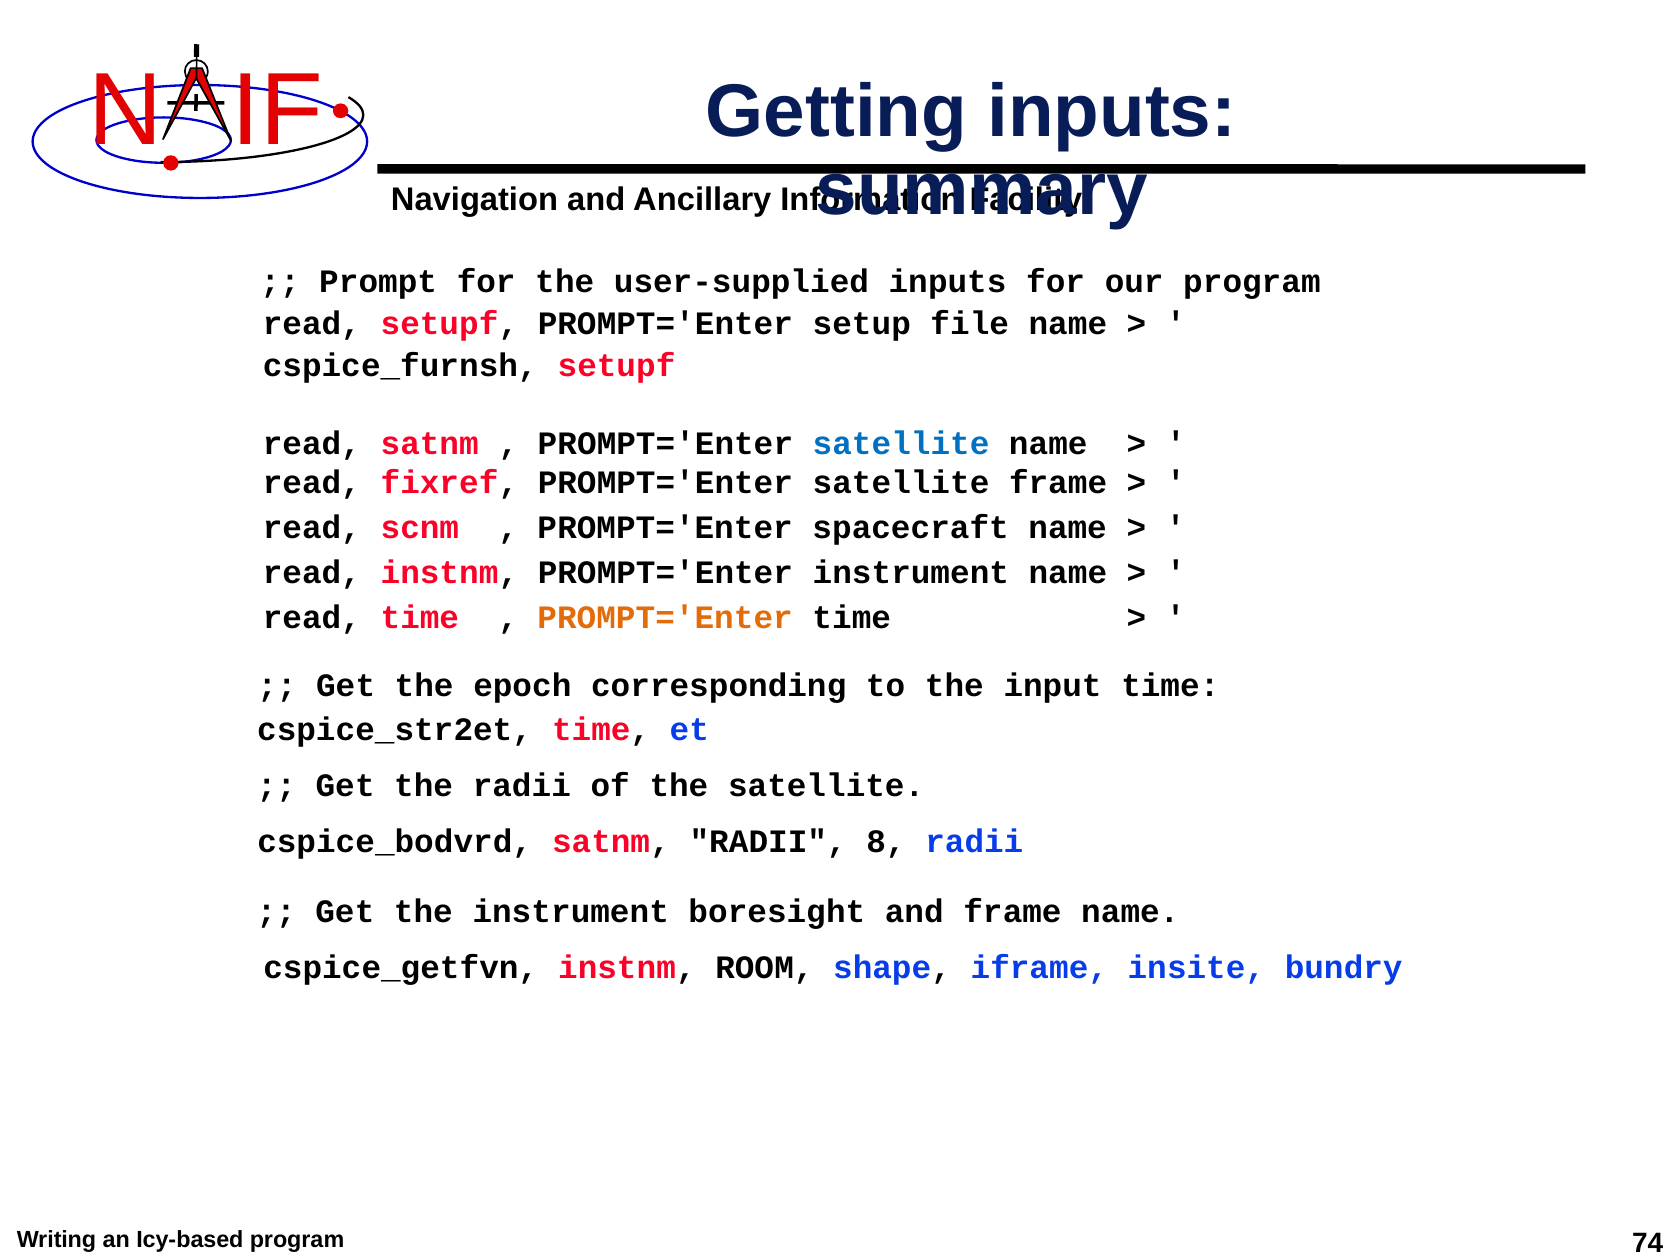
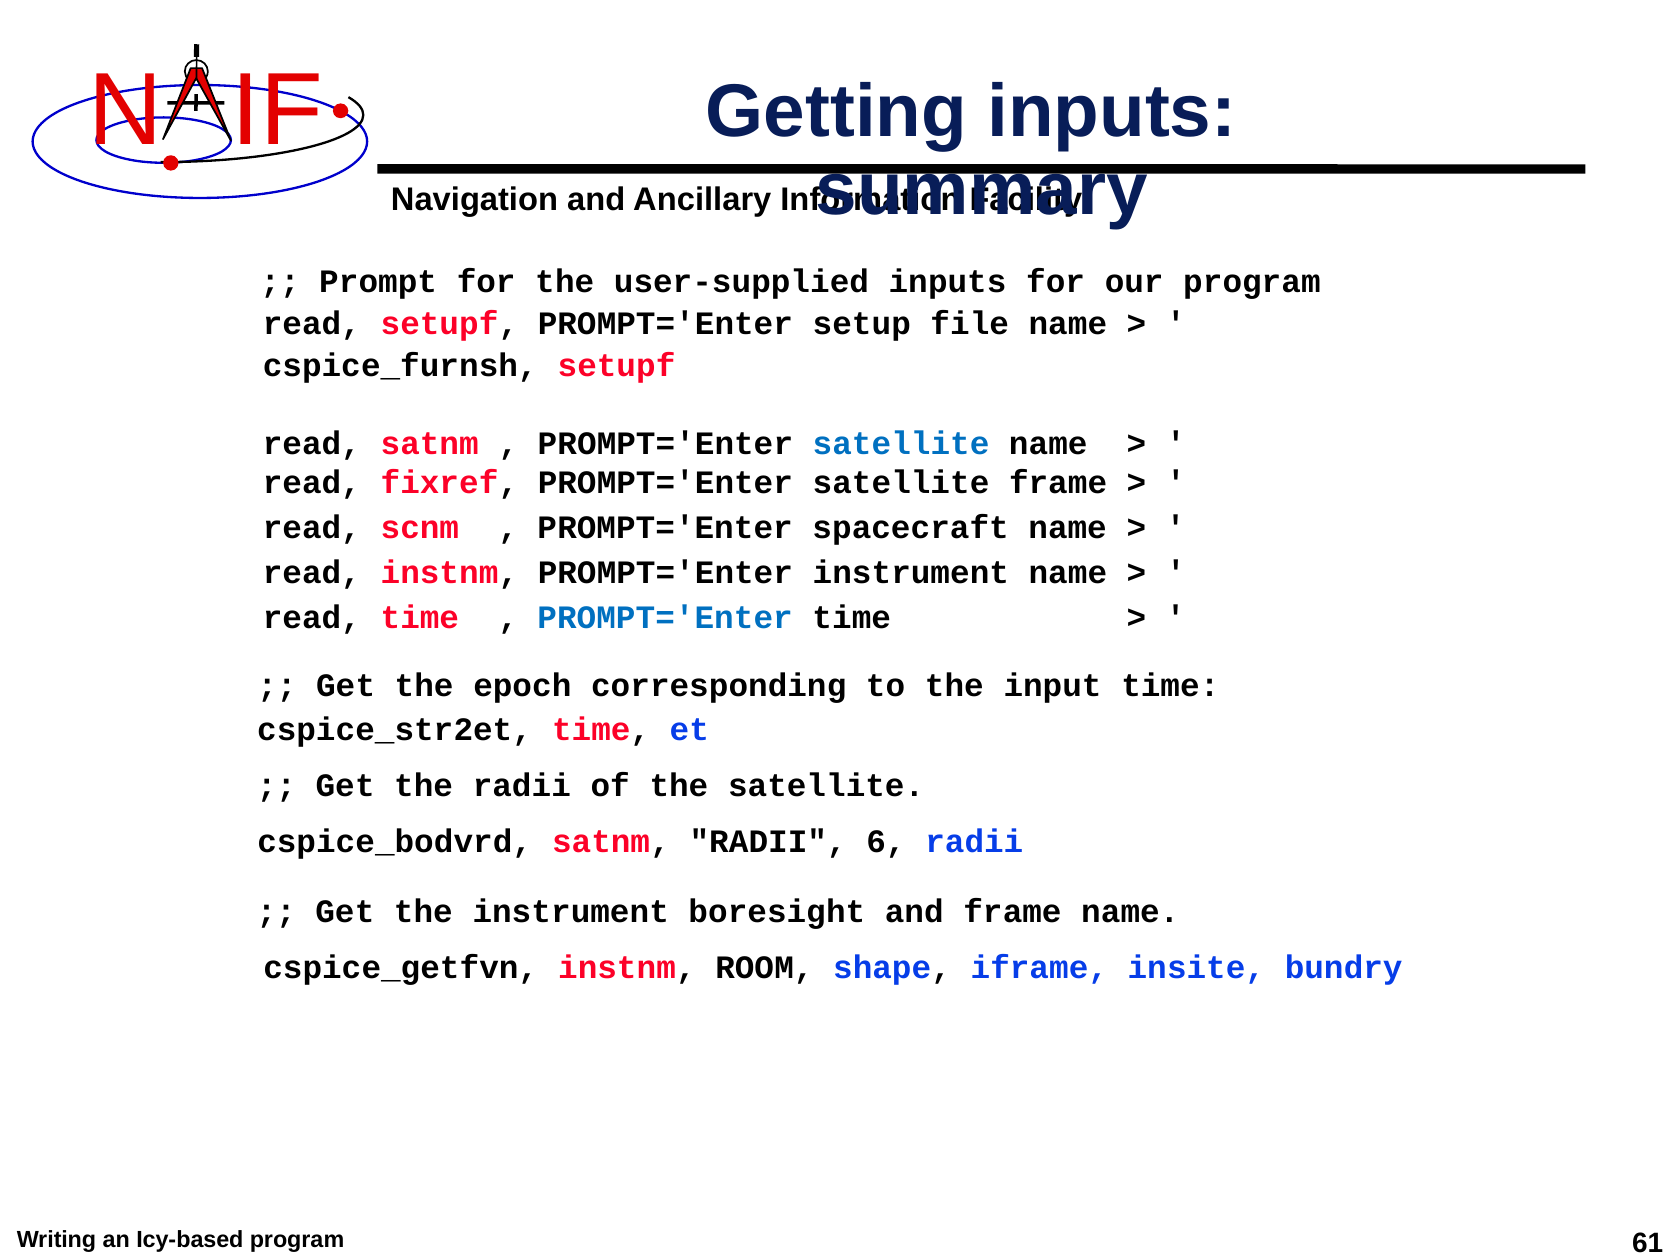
PROMPT='Enter colour: orange -> blue (665, 618)
8: 8 -> 6 (886, 842)
74: 74 -> 61 (1648, 1243)
